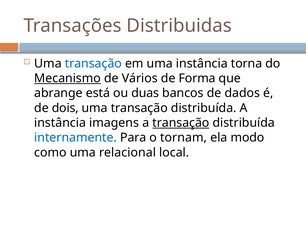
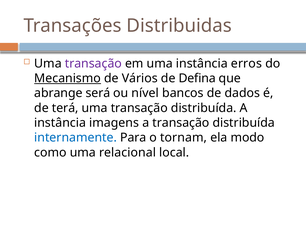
transação colour: blue -> purple (93, 63)
torna: torna -> erros (246, 63)
Forma: Forma -> Defina (197, 78)
está: está -> será (98, 93)
duas: duas -> nível (145, 93)
dois: dois -> terá (65, 108)
transação underline: present -> none (181, 123)
